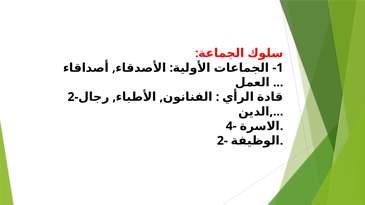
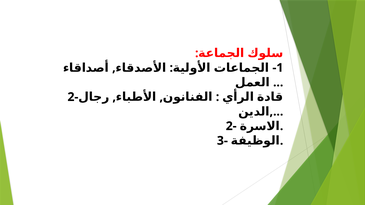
4-: 4- -> 2- (231, 126)
2-: 2- -> 3- (222, 141)
